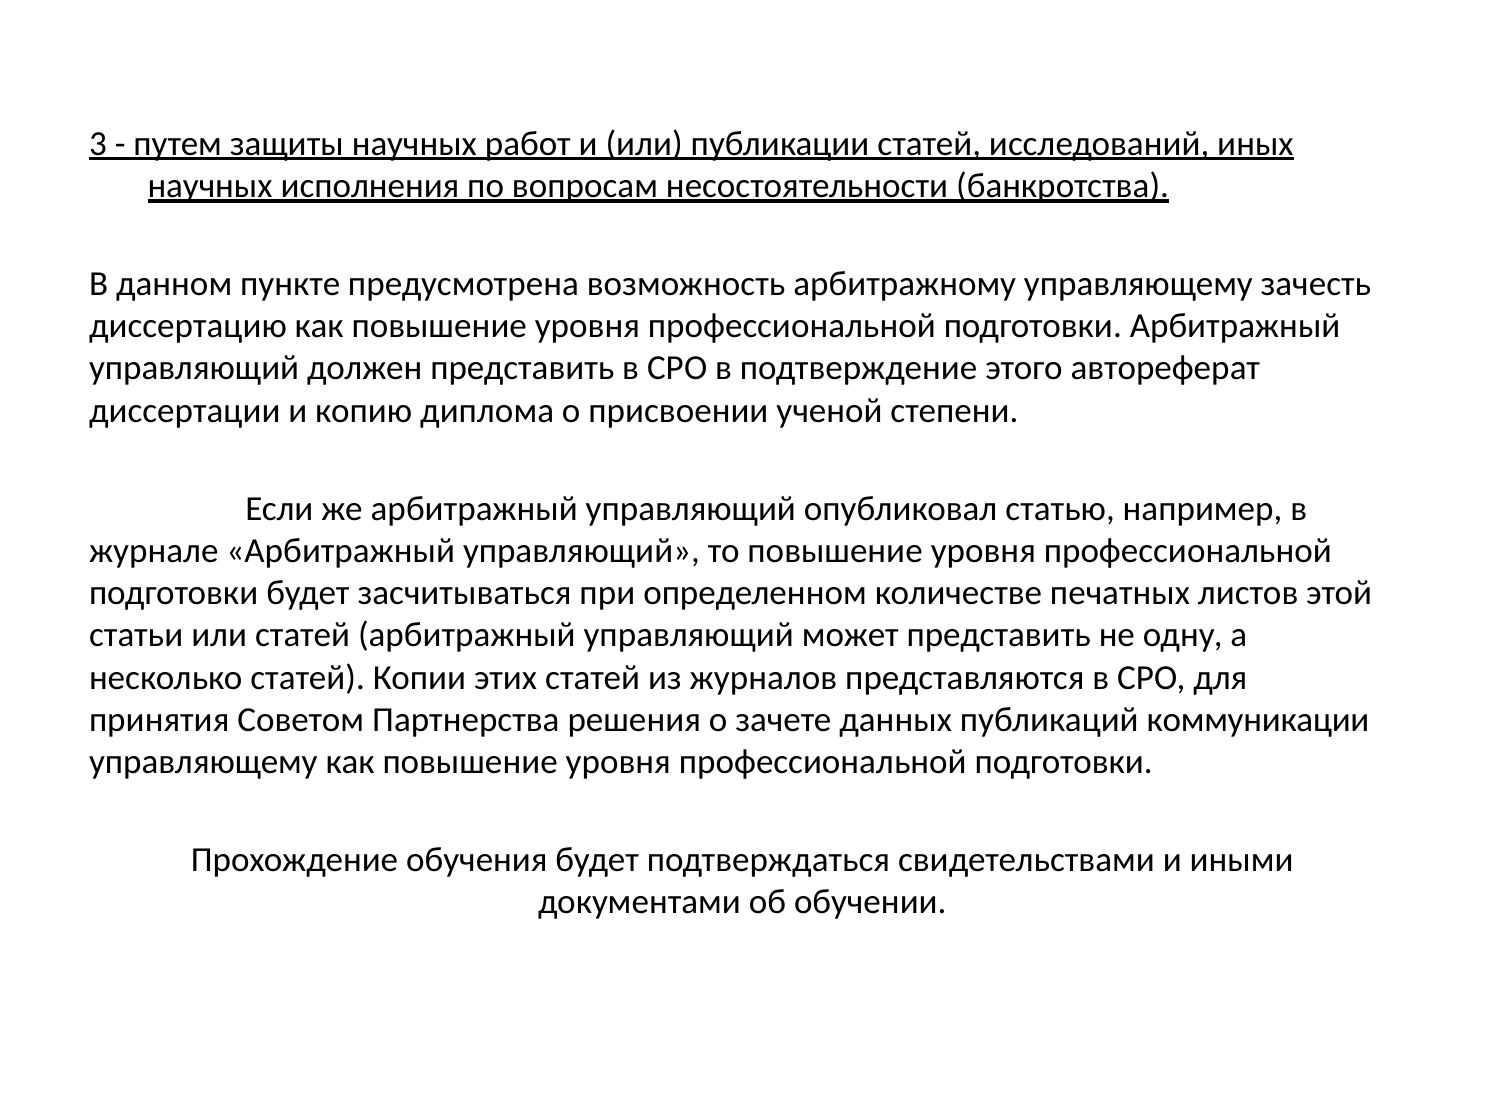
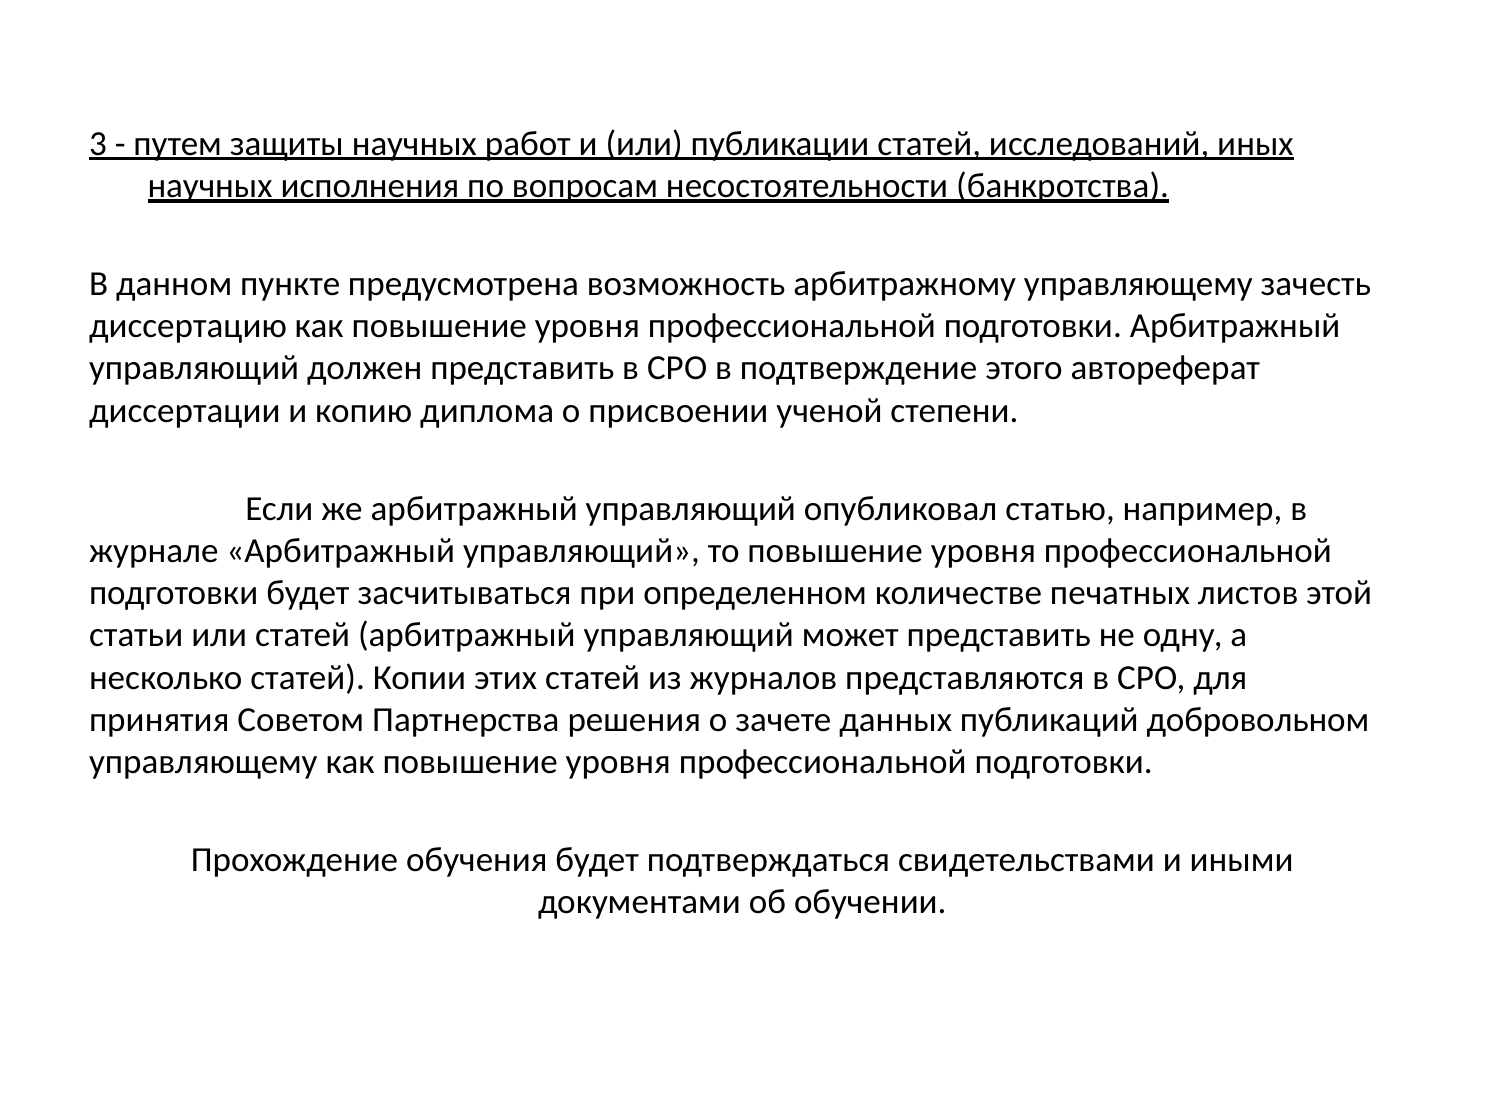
коммуникации: коммуникации -> добровольном (1258, 720)
